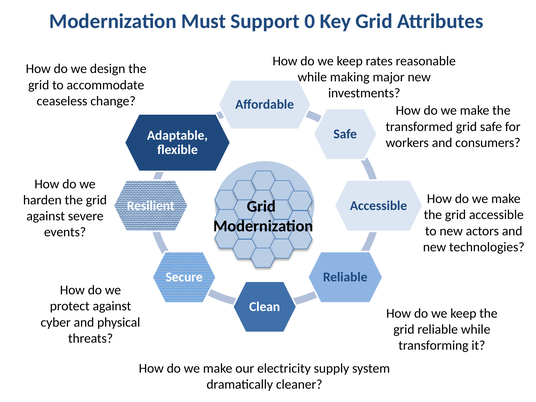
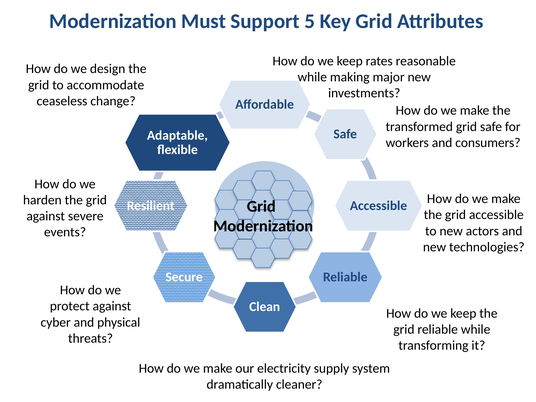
0: 0 -> 5 (310, 21)
